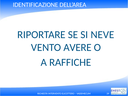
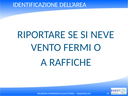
AVERE: AVERE -> FERMI (77, 47)
